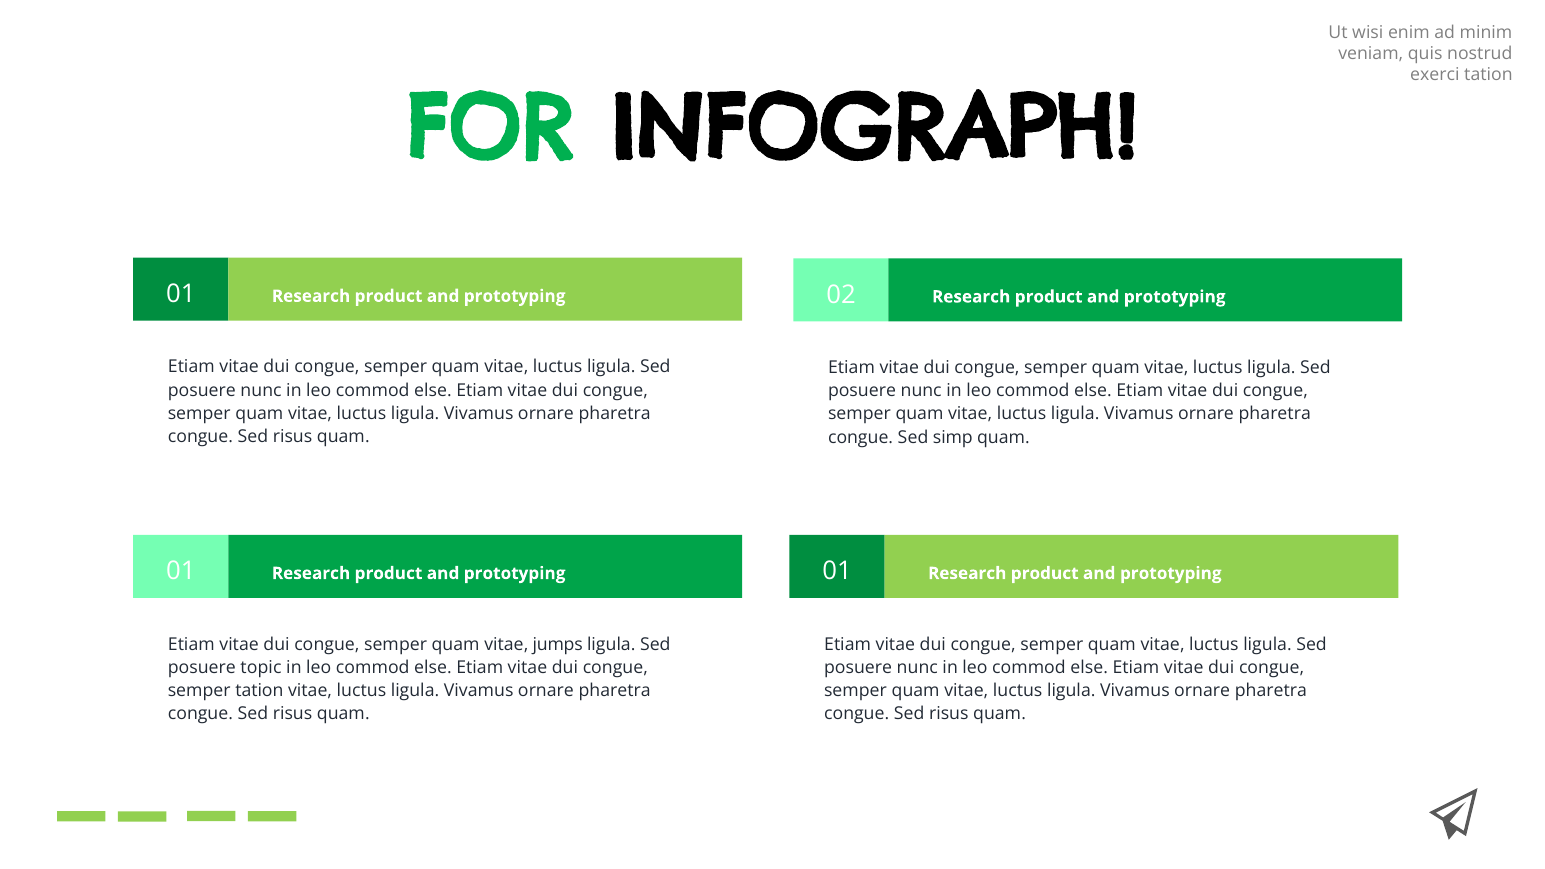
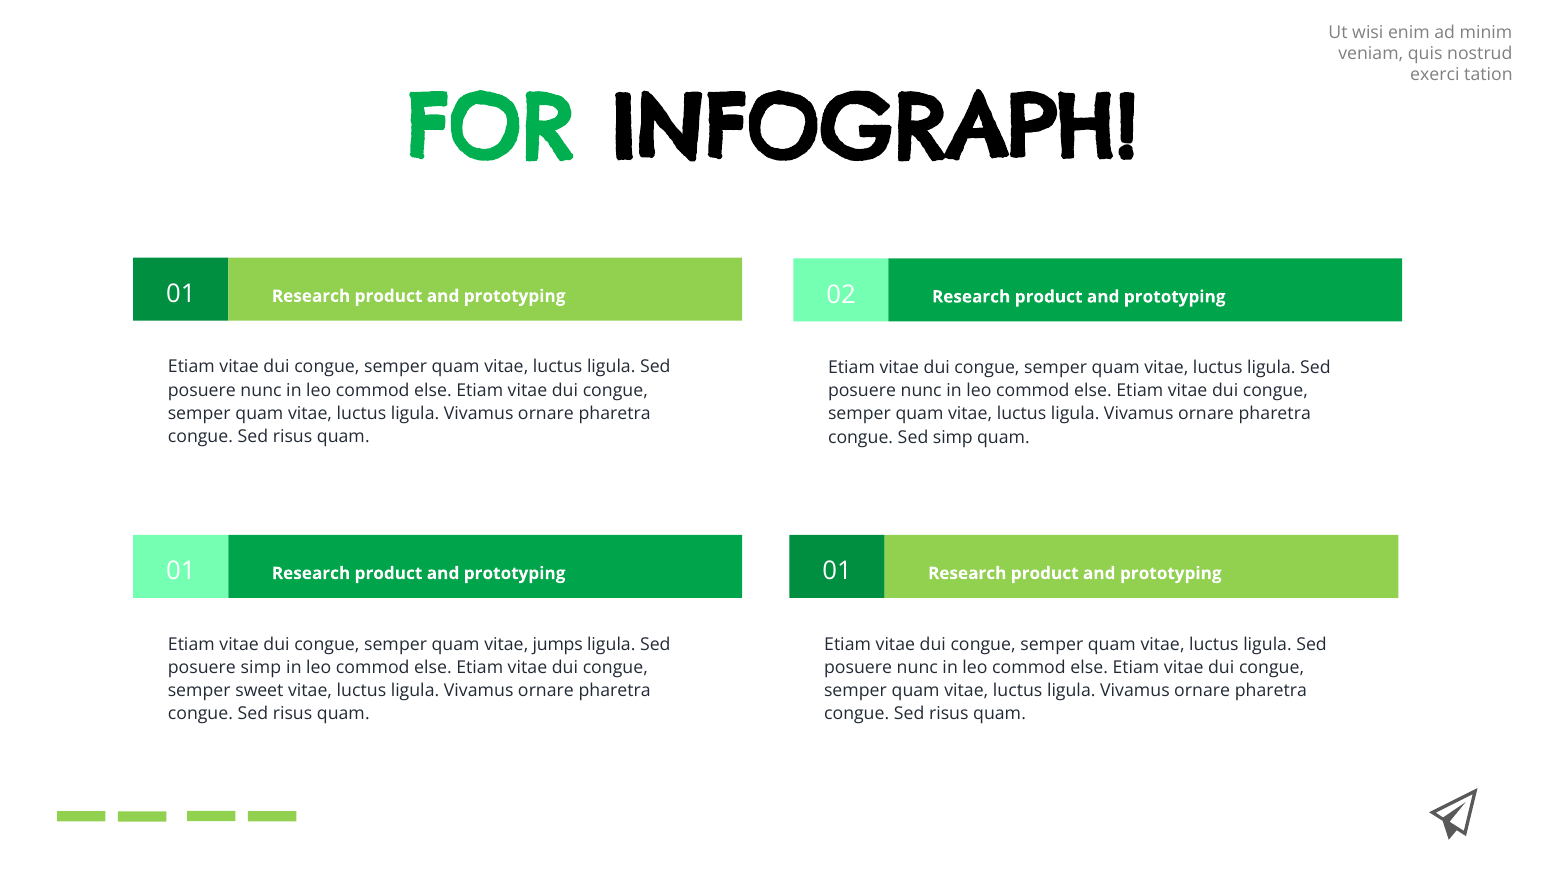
posuere topic: topic -> simp (261, 668)
semper tation: tation -> sweet (259, 691)
